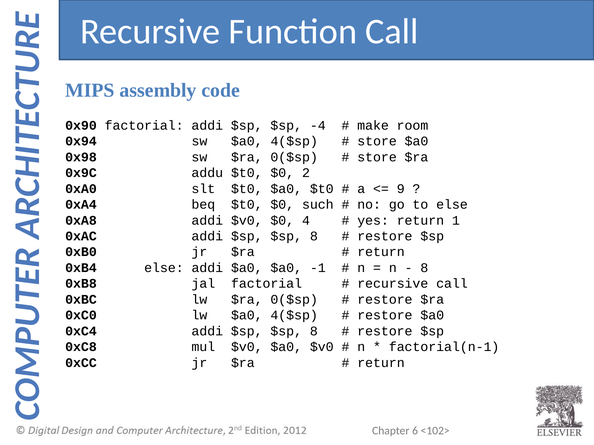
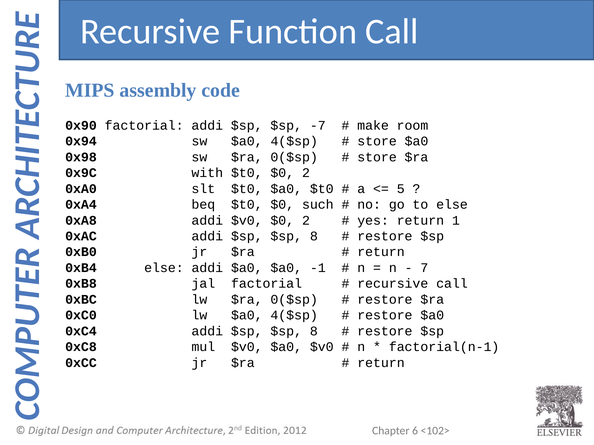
-4: -4 -> -7 (318, 126)
addu: addu -> with (207, 173)
9: 9 -> 5 (401, 189)
$v0 $0 4: 4 -> 2 (306, 221)
8: 8 -> 7 (424, 268)
